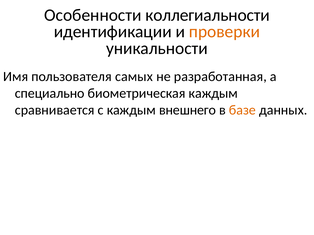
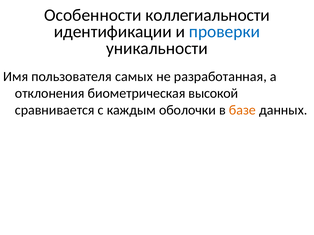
проверки colour: orange -> blue (225, 32)
специально: специально -> отклонения (50, 93)
биометрическая каждым: каждым -> высокой (213, 93)
внешнего: внешнего -> оболочки (187, 110)
